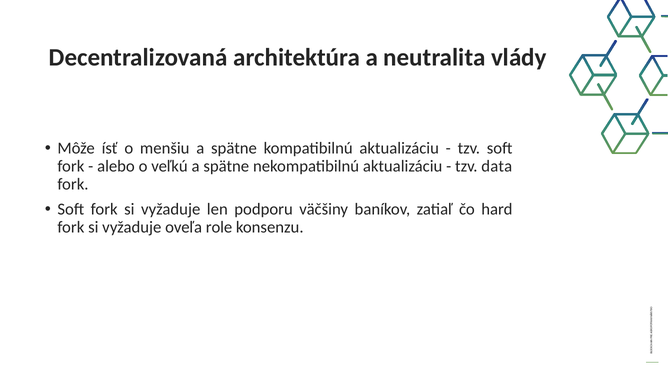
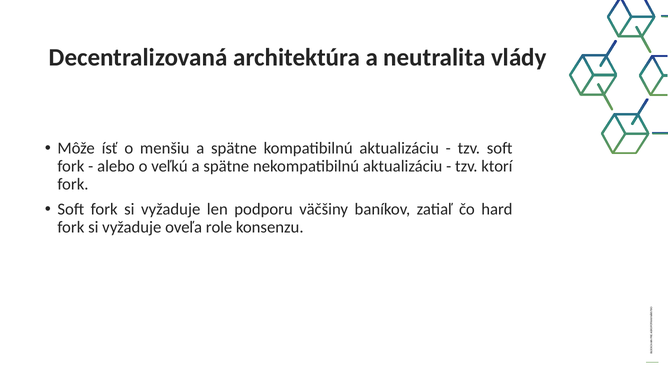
data: data -> ktorí (497, 166)
